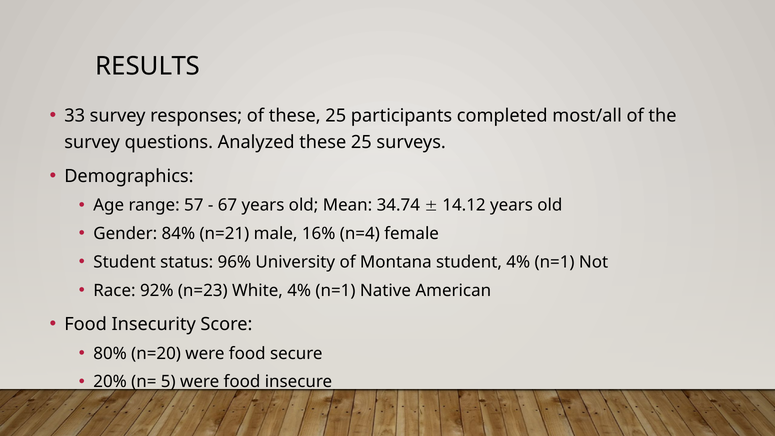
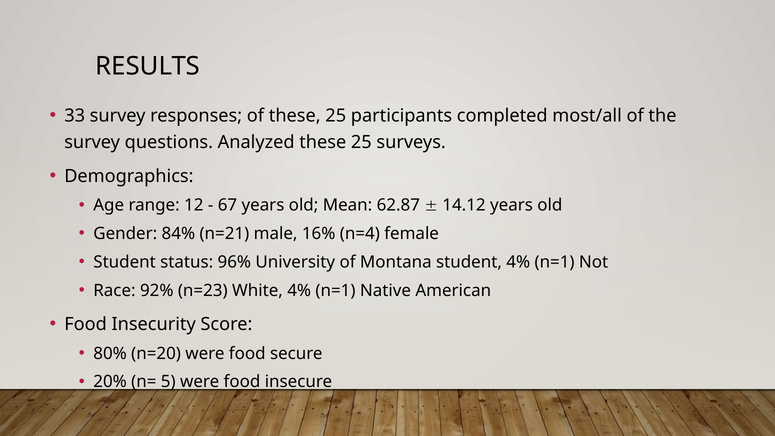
57: 57 -> 12 (194, 205)
34.74: 34.74 -> 62.87 (398, 205)
